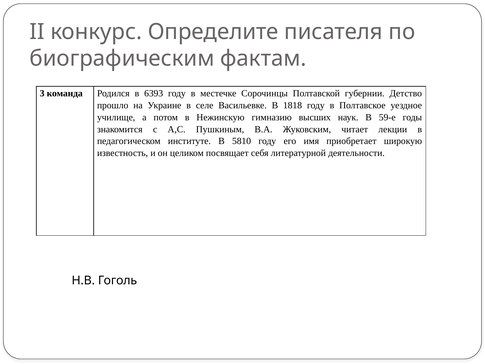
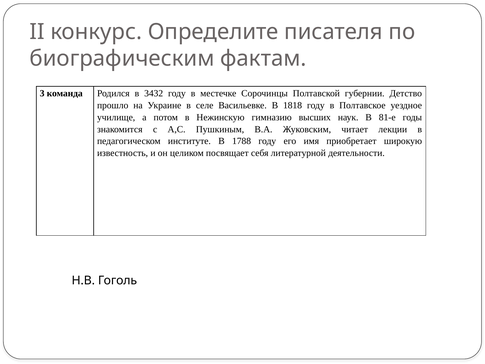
6393: 6393 -> 3432 (154, 93)
59-е: 59-е -> 81-е (387, 117)
5810: 5810 -> 1788 (242, 141)
